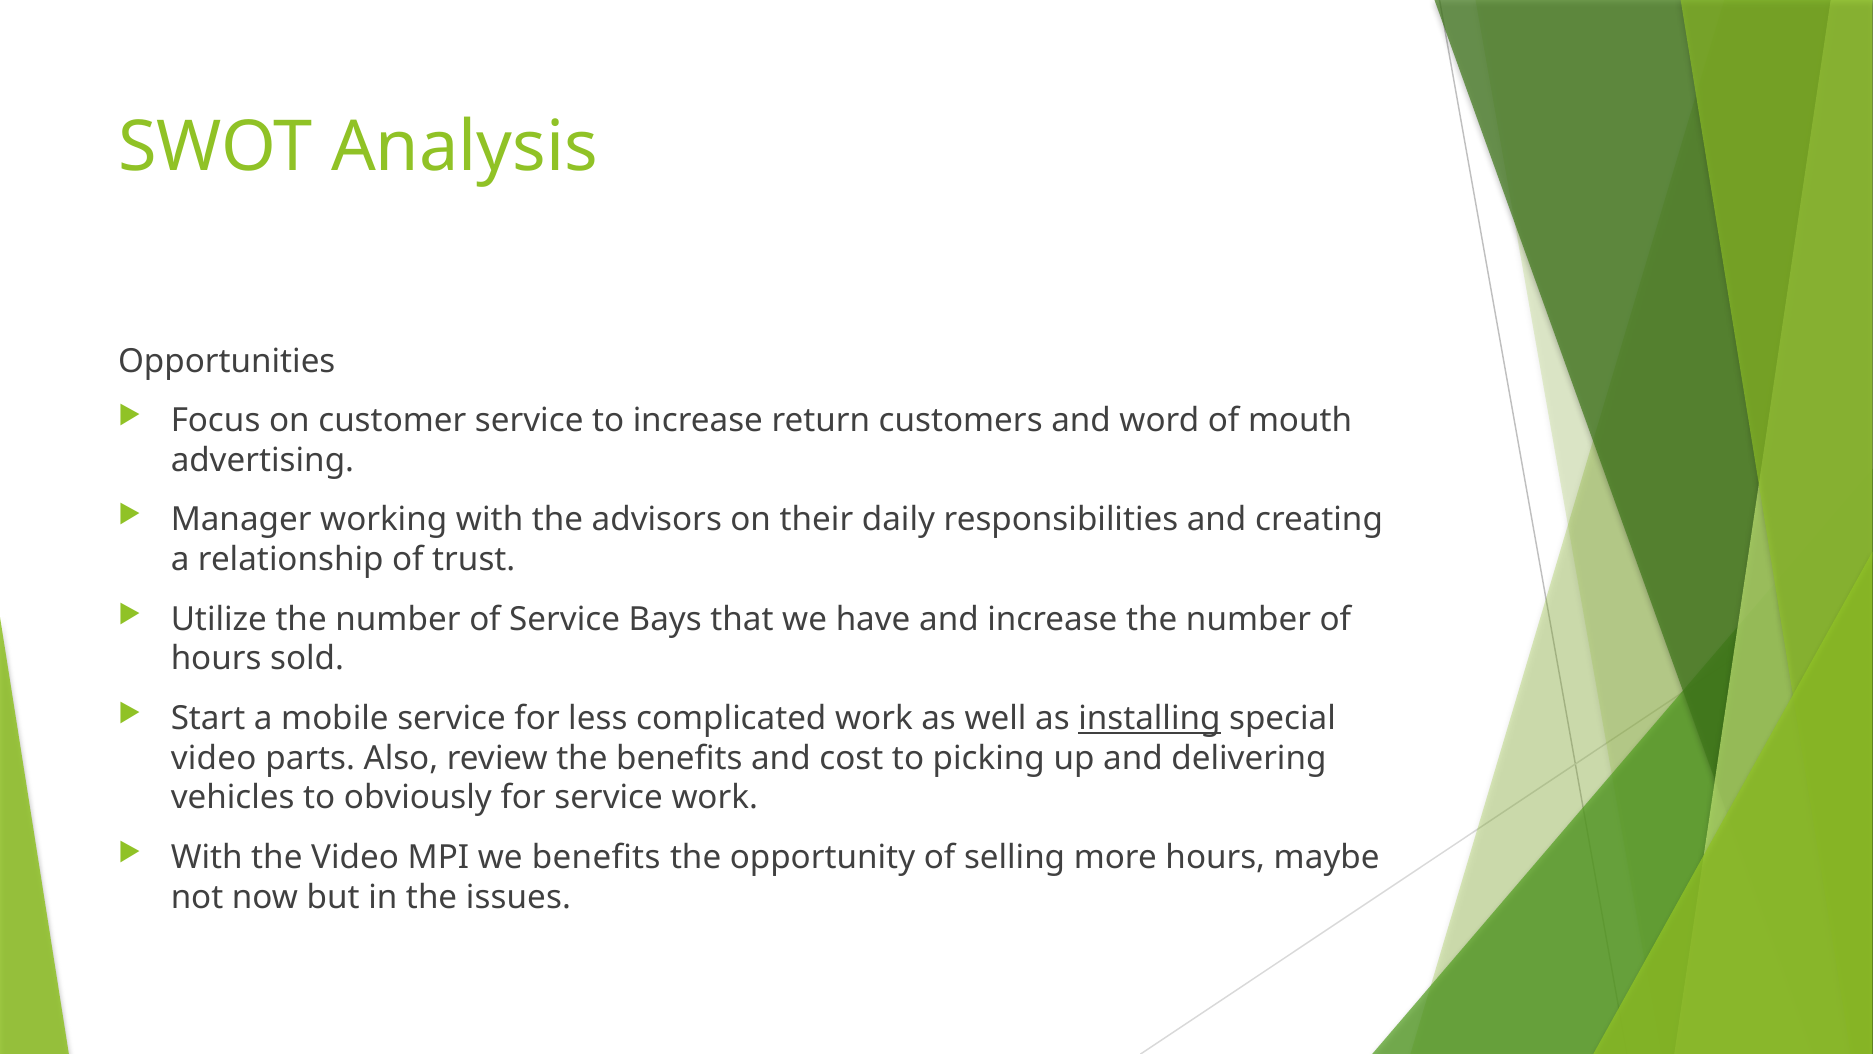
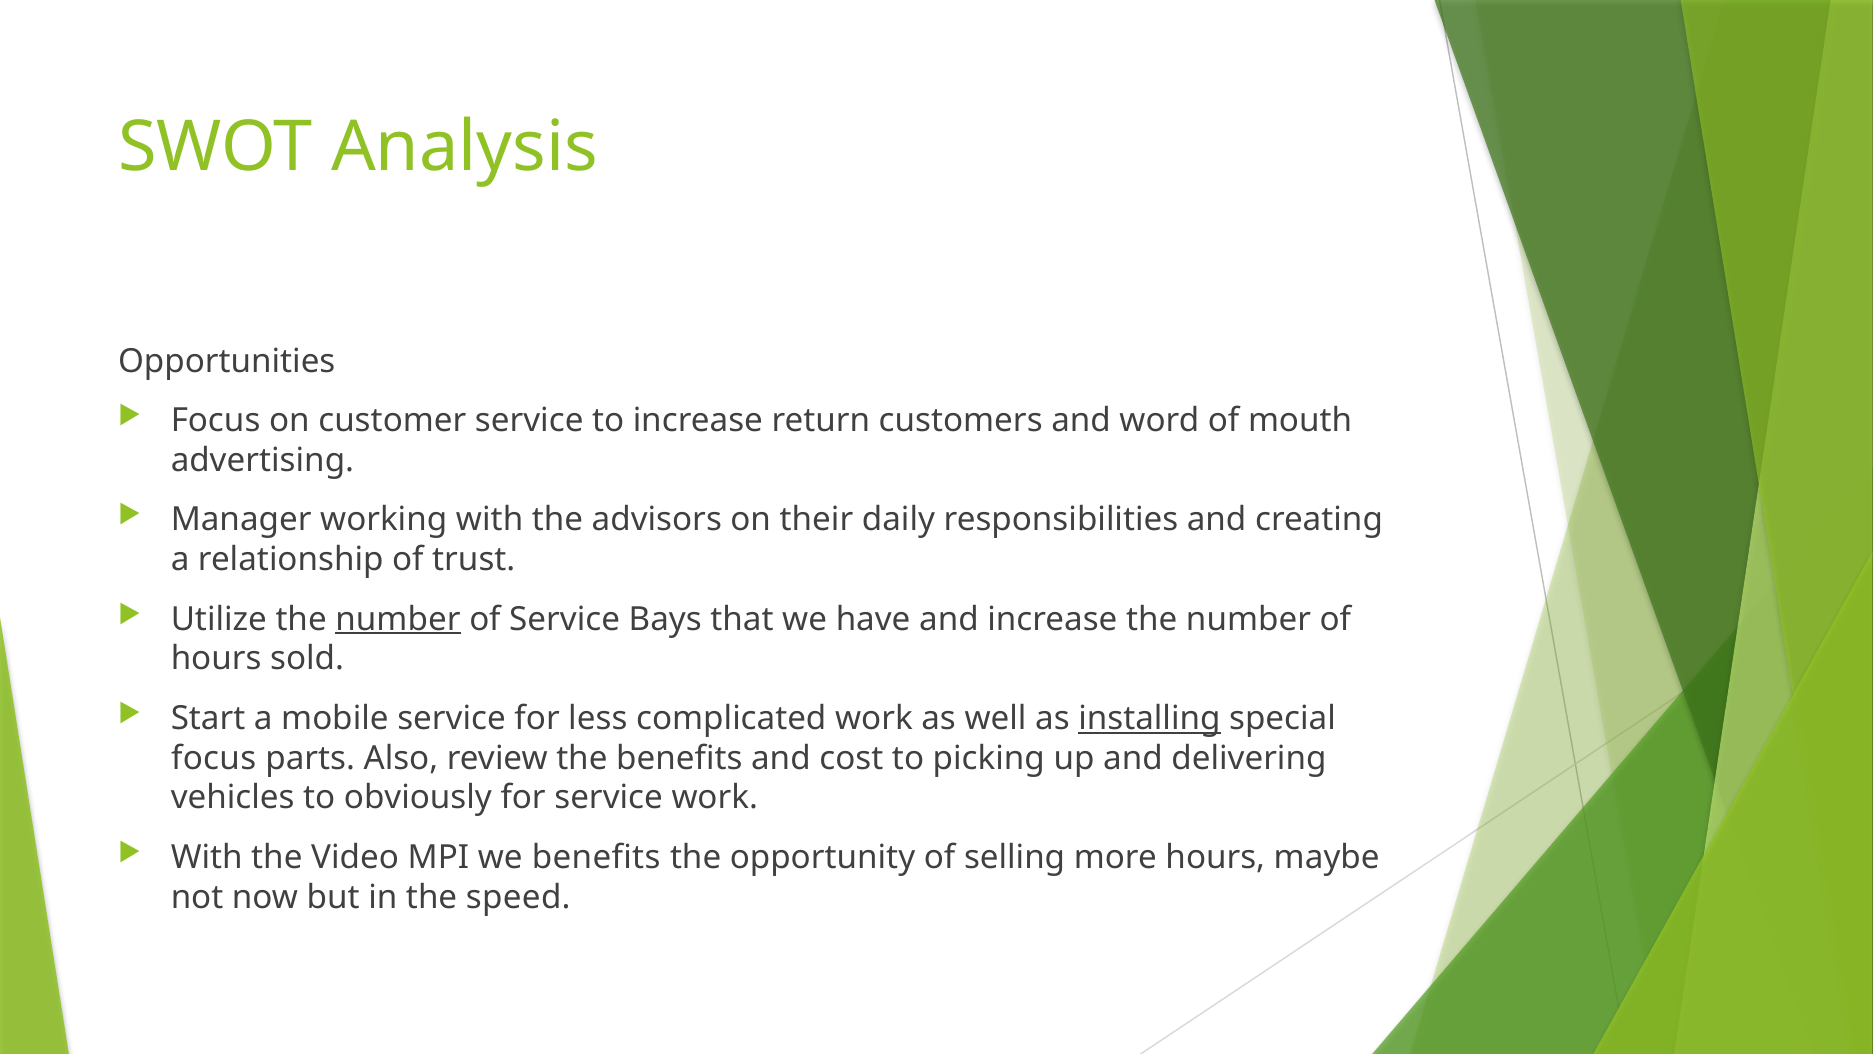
number underline: none -> present (398, 619)
video: video -> focus (214, 758)
issues: issues -> speed (518, 897)
